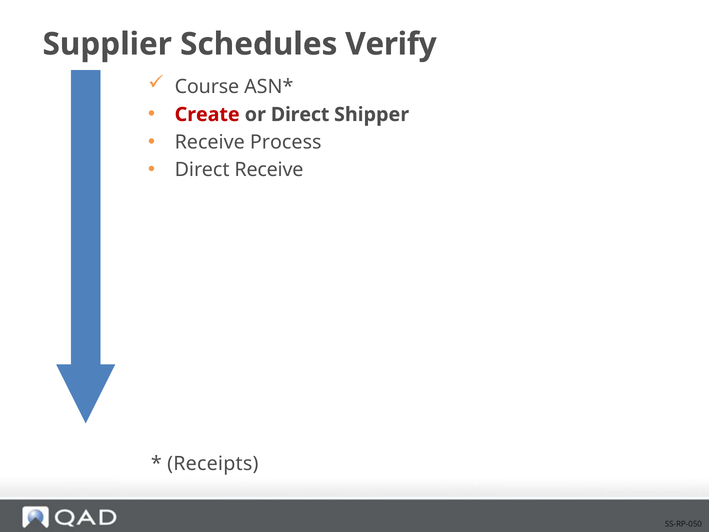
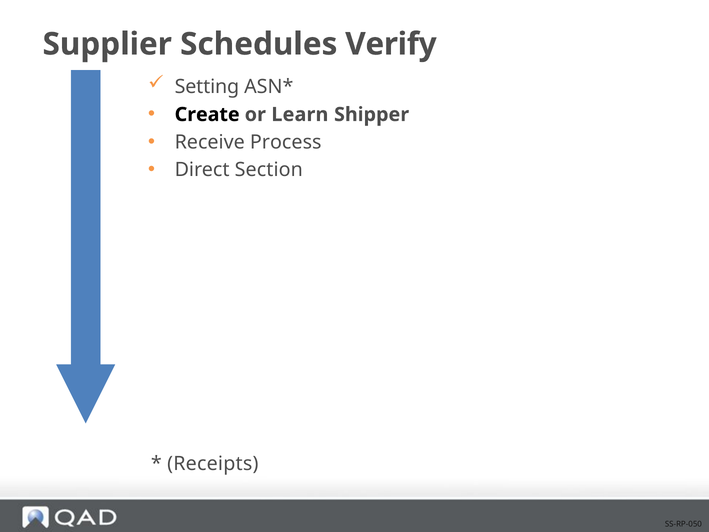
Course: Course -> Setting (207, 87)
Create colour: red -> black (207, 115)
or Direct: Direct -> Learn (300, 115)
Direct Receive: Receive -> Section (269, 170)
